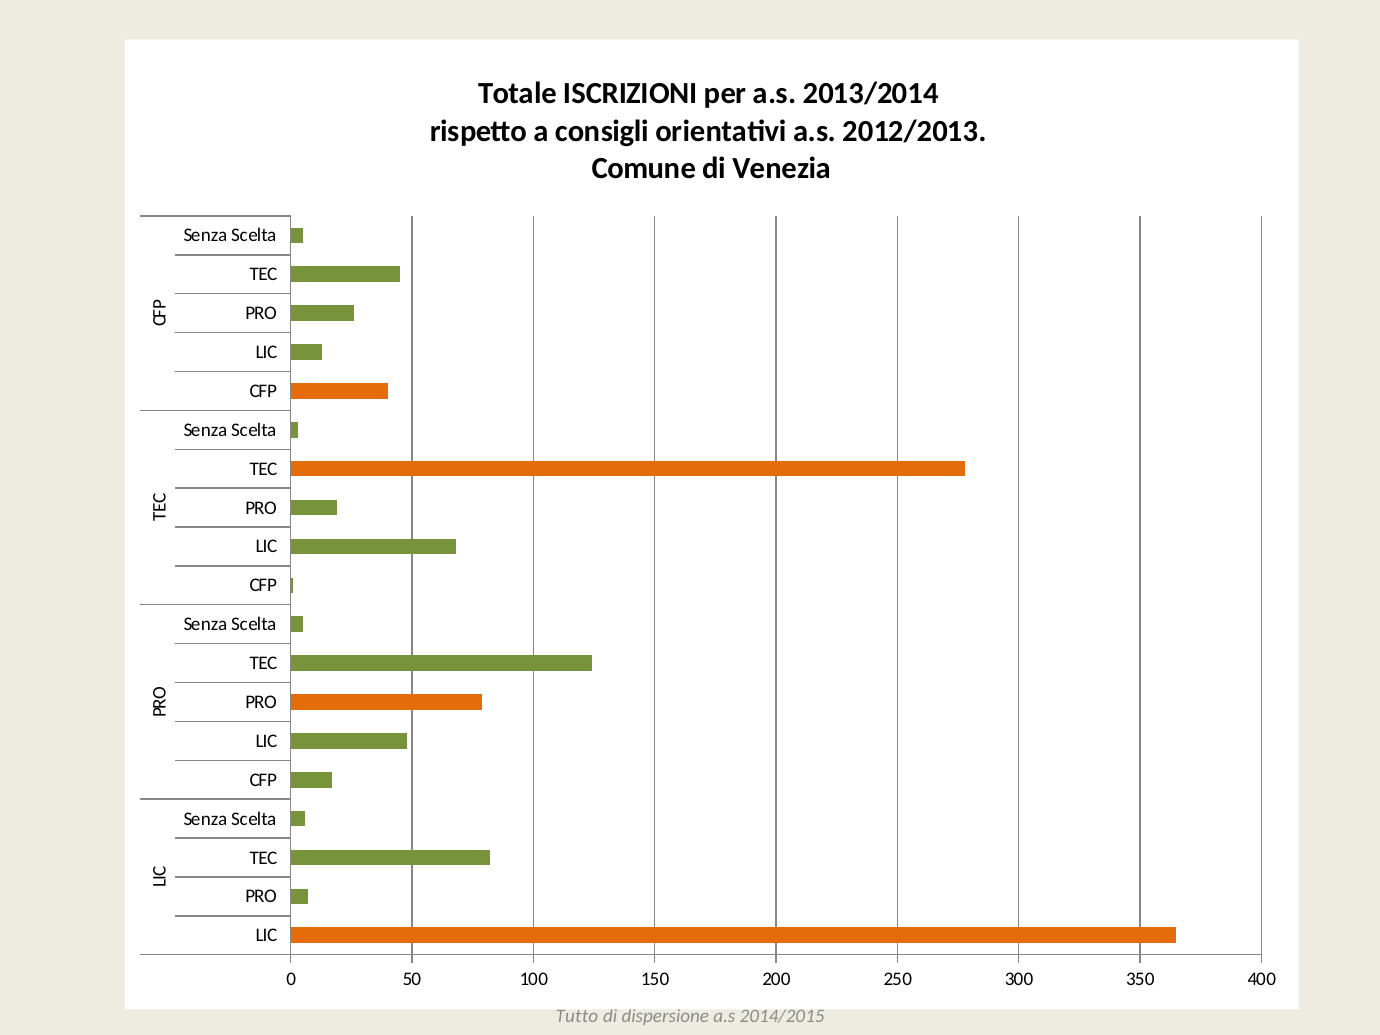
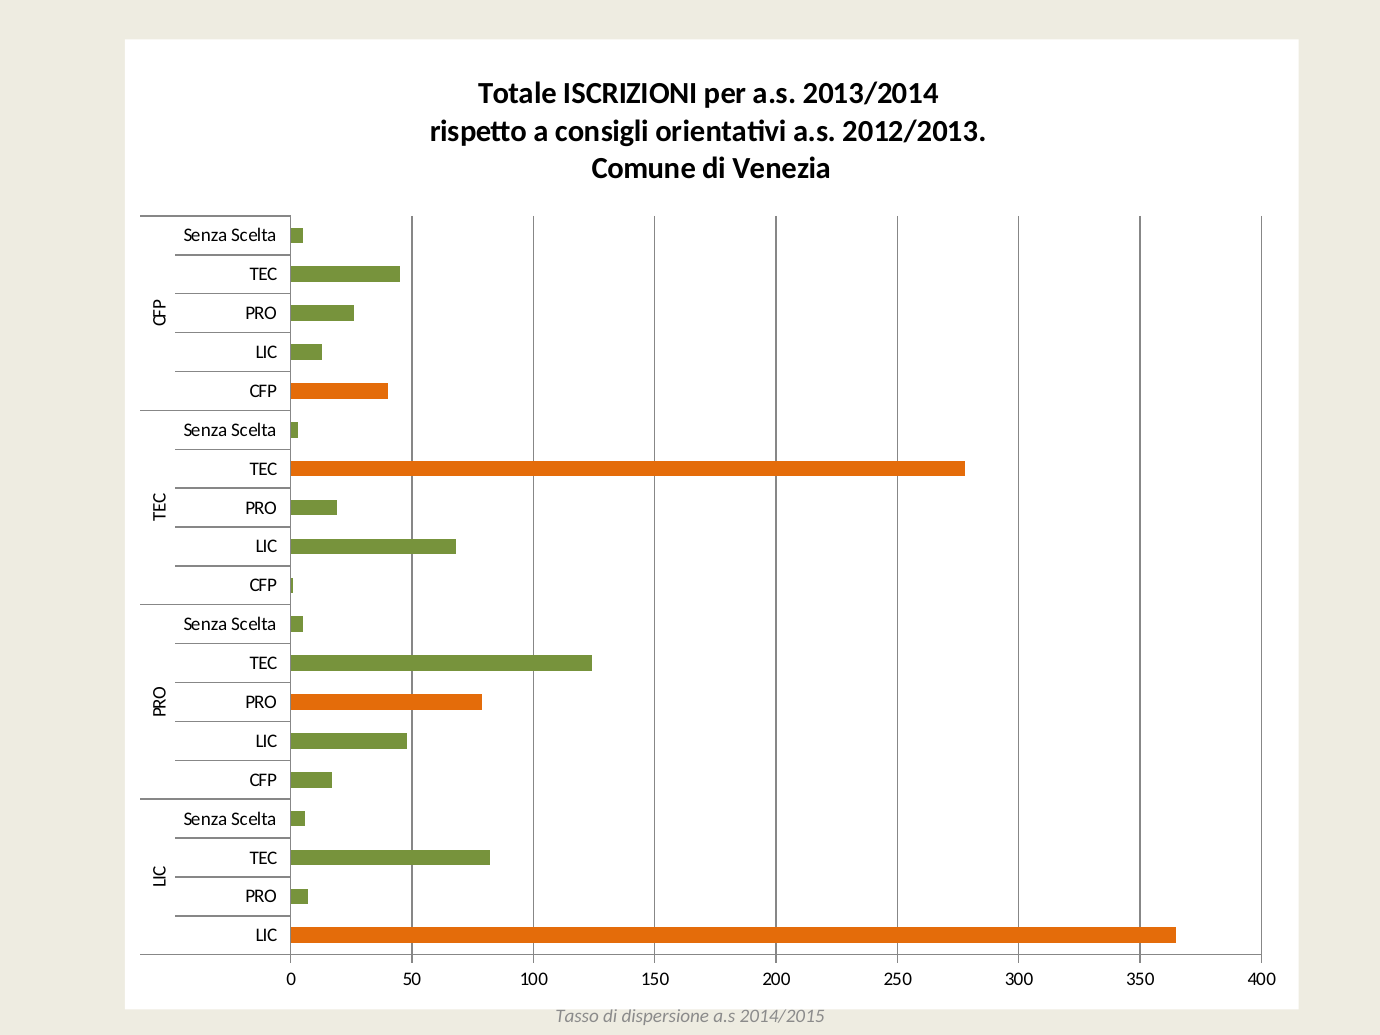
Tutto: Tutto -> Tasso (577, 1016)
